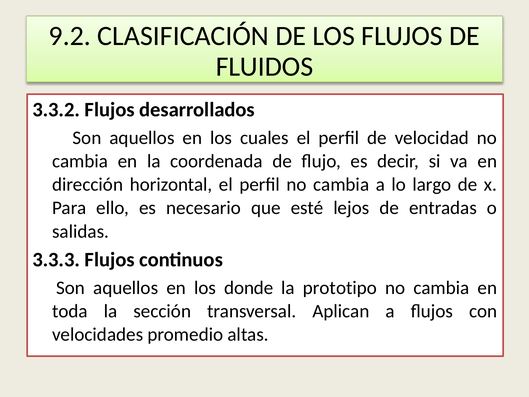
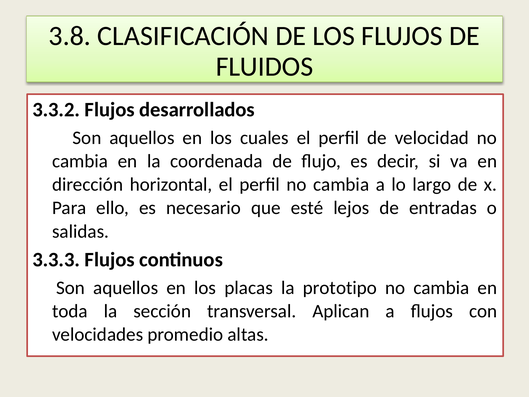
9.2: 9.2 -> 3.8 (70, 36)
donde: donde -> placas (249, 288)
